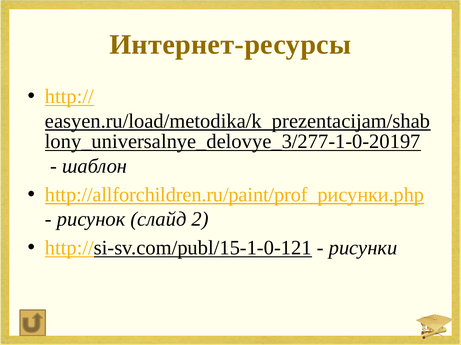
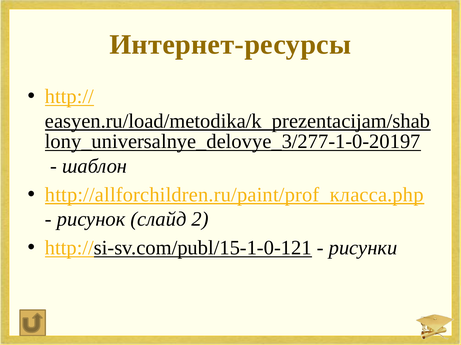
http://allforchildren.ru/paint/prof_рисунки.php: http://allforchildren.ru/paint/prof_рисунки.php -> http://allforchildren.ru/paint/prof_класса.php (234, 195)
